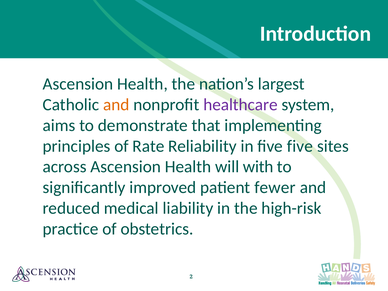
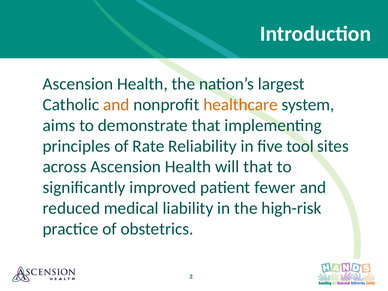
healthcare colour: purple -> orange (241, 105)
five five: five -> tool (300, 146)
will with: with -> that (258, 167)
